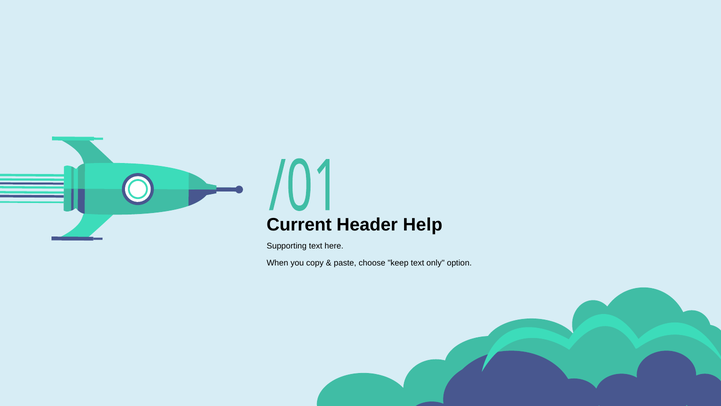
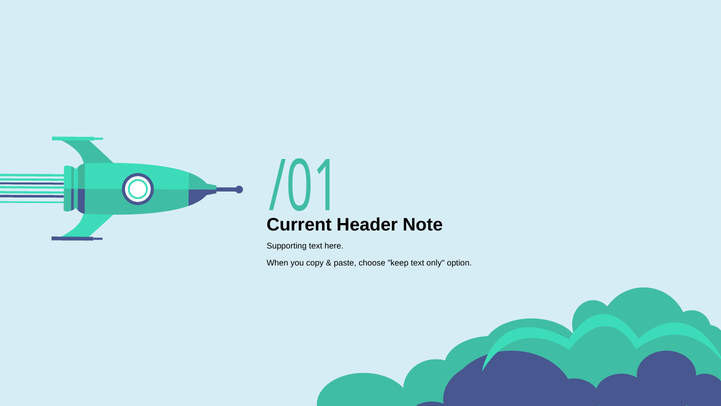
Help: Help -> Note (423, 225)
